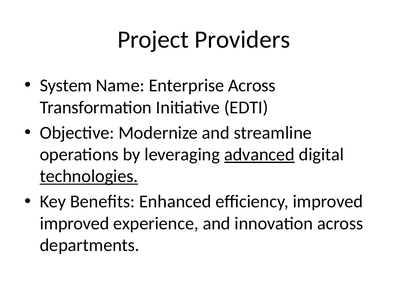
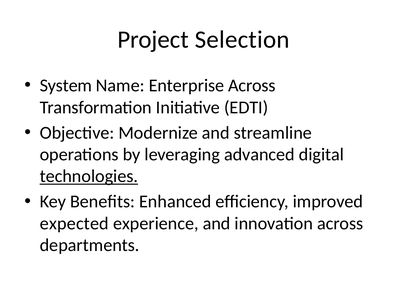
Providers: Providers -> Selection (242, 39)
advanced underline: present -> none (259, 155)
improved: improved -> expected (74, 223)
